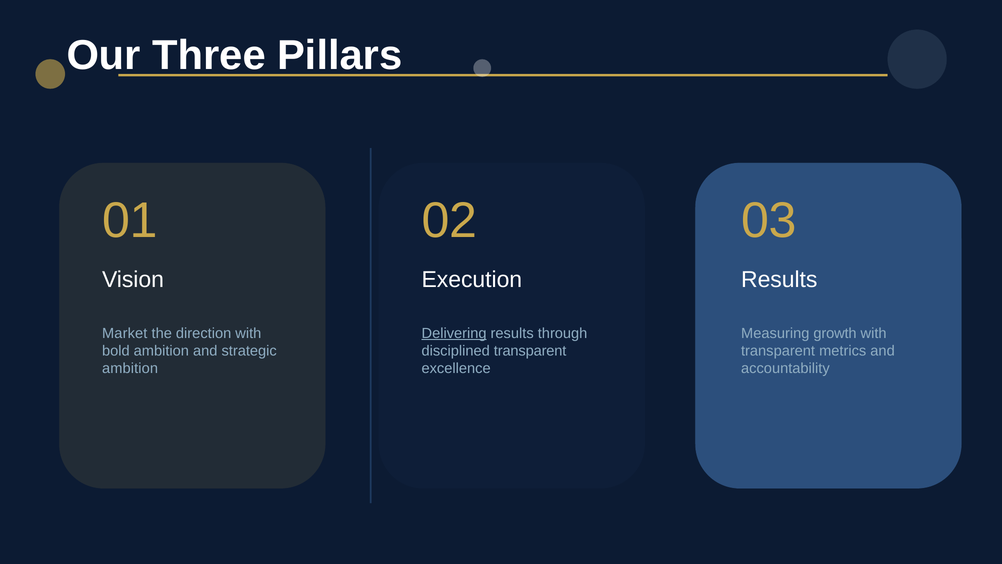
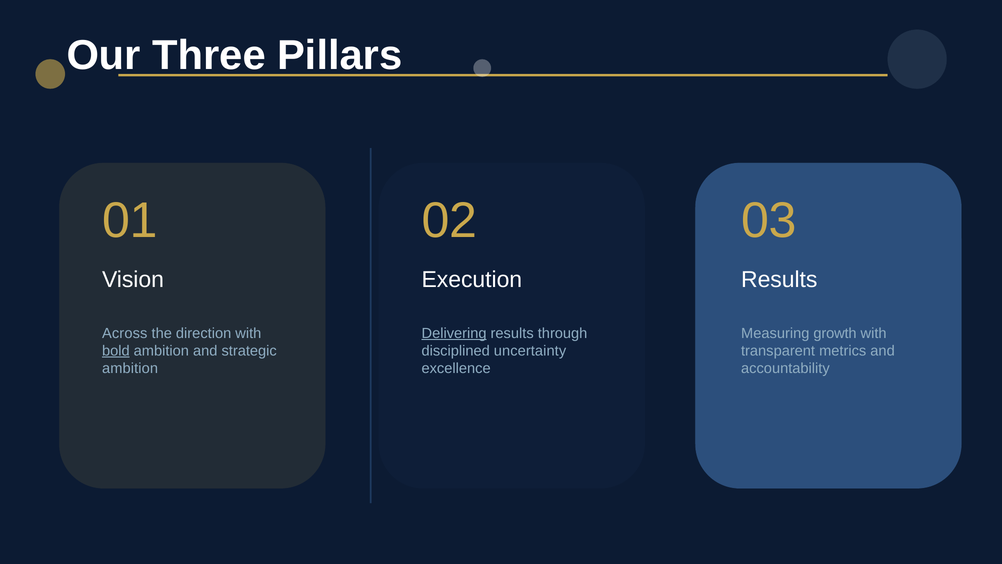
Market: Market -> Across (125, 333)
bold underline: none -> present (116, 351)
disciplined transparent: transparent -> uncertainty (530, 351)
